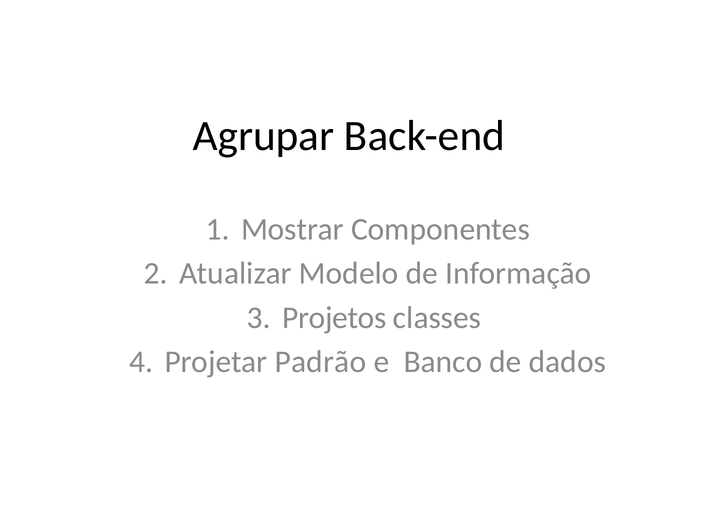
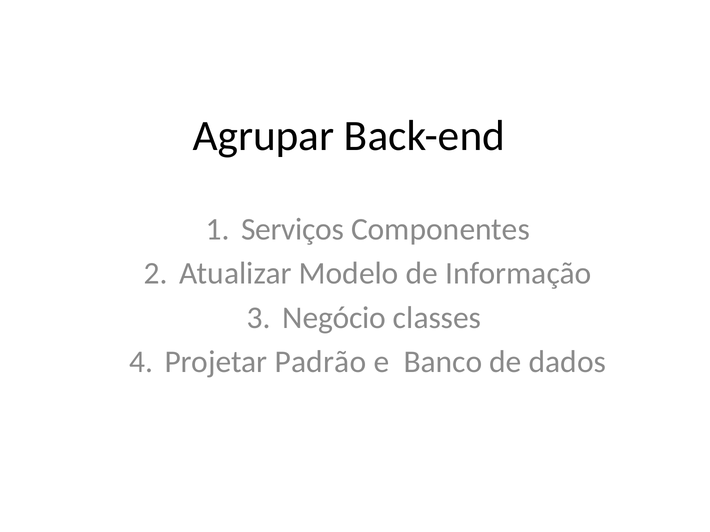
Mostrar: Mostrar -> Serviços (293, 229)
Projetos: Projetos -> Negócio (334, 318)
